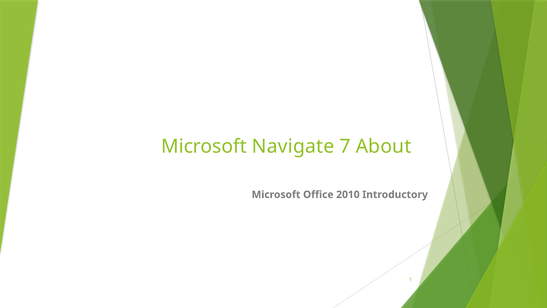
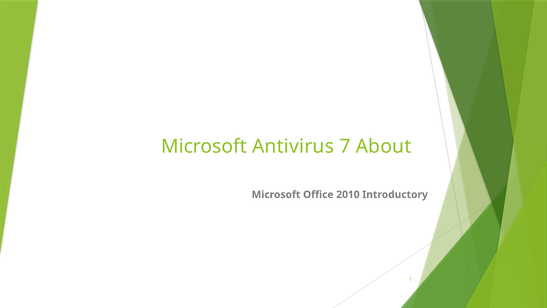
Navigate: Navigate -> Antivirus (293, 146)
